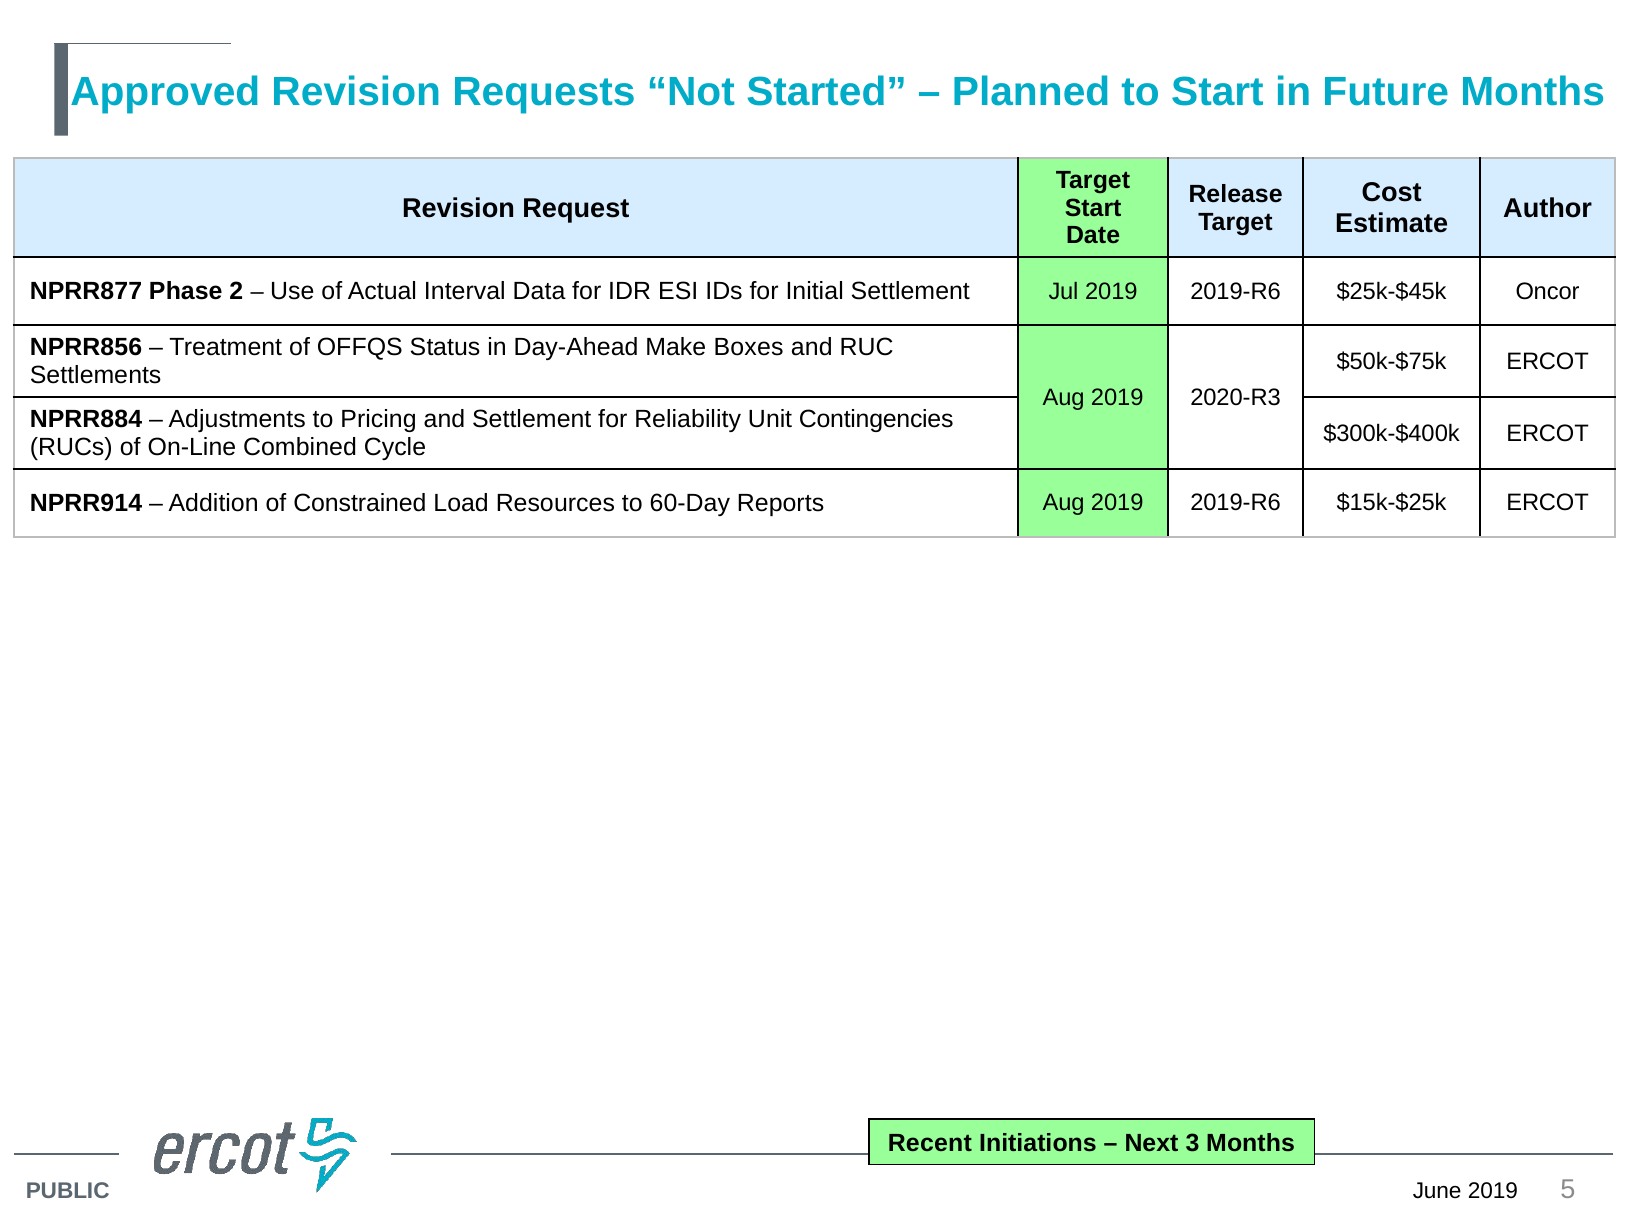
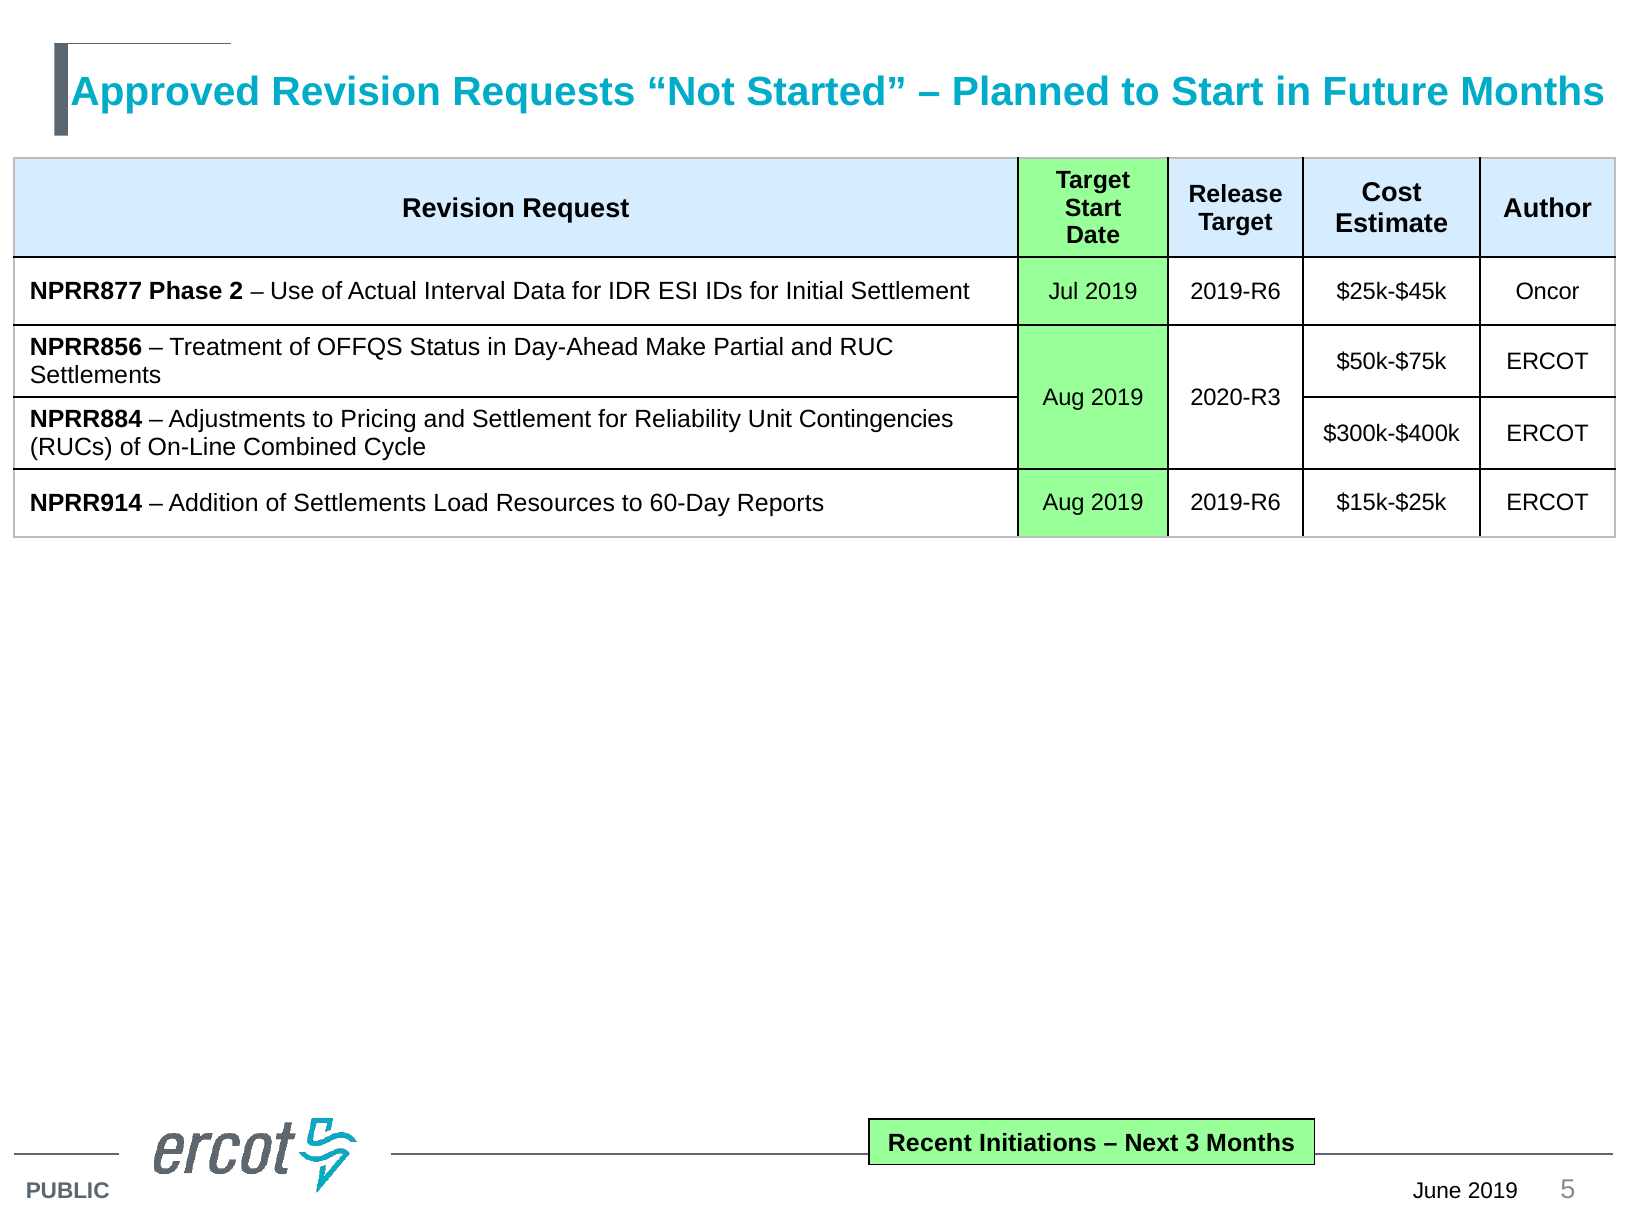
Boxes: Boxes -> Partial (749, 348)
of Constrained: Constrained -> Settlements (360, 503)
